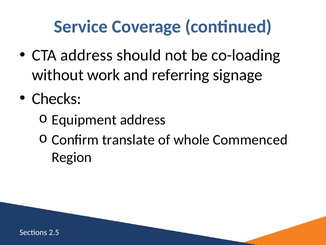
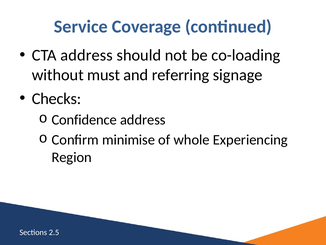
work: work -> must (104, 75)
Equipment: Equipment -> Confidence (84, 119)
translate: translate -> minimise (129, 140)
Commenced: Commenced -> Experiencing (250, 140)
